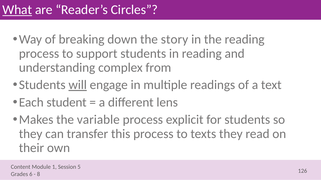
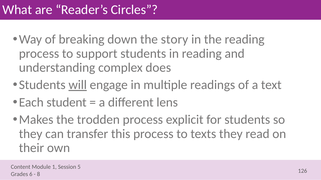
What underline: present -> none (17, 10)
from: from -> does (158, 68)
variable: variable -> trodden (98, 120)
